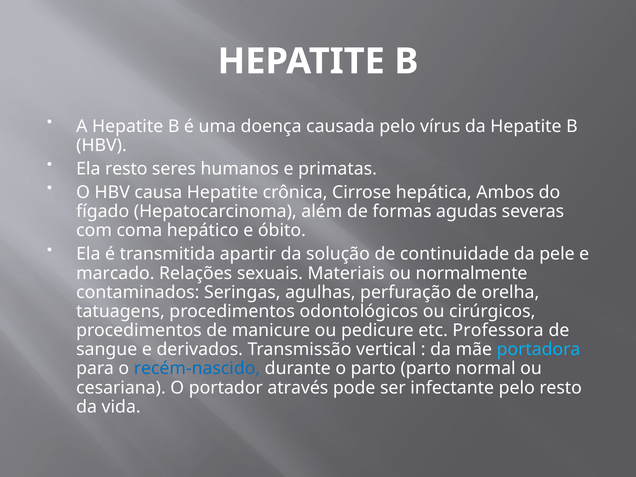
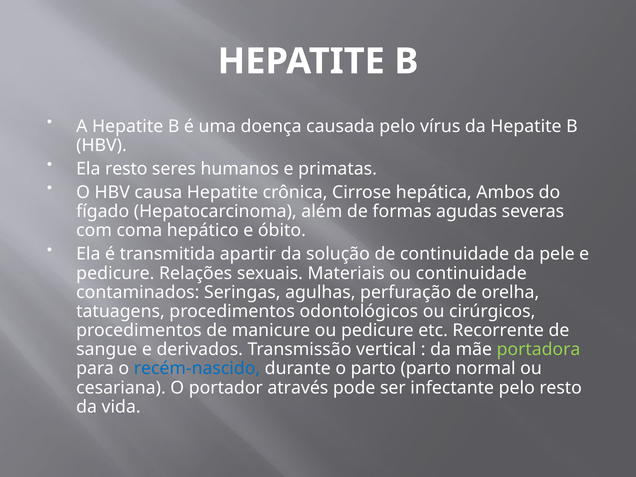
marcado: marcado -> pedicure (115, 273)
ou normalmente: normalmente -> continuidade (471, 273)
Professora: Professora -> Recorrente (498, 330)
portadora colour: light blue -> light green (538, 350)
